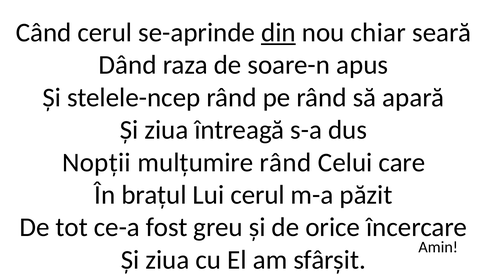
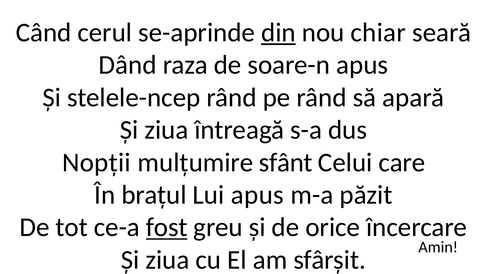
mulțumire rând: rând -> sfânt (286, 162)
Lui cerul: cerul -> apus (257, 195)
fost underline: none -> present (167, 227)
